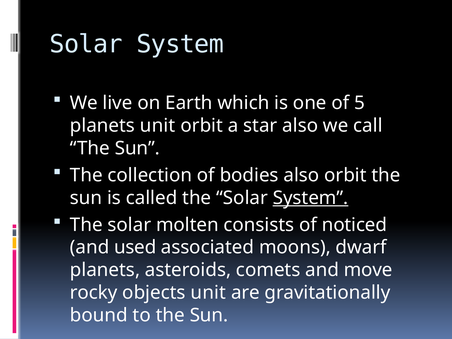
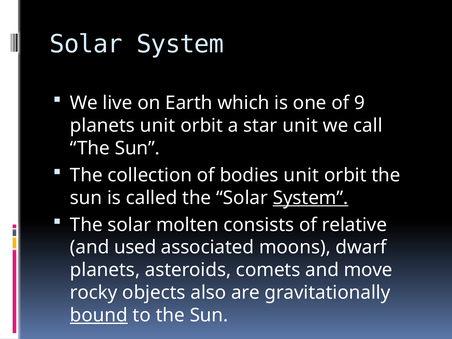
5: 5 -> 9 (360, 103)
star also: also -> unit (300, 126)
bodies also: also -> unit (301, 175)
noticed: noticed -> relative (354, 225)
objects unit: unit -> also (208, 293)
bound underline: none -> present (99, 315)
